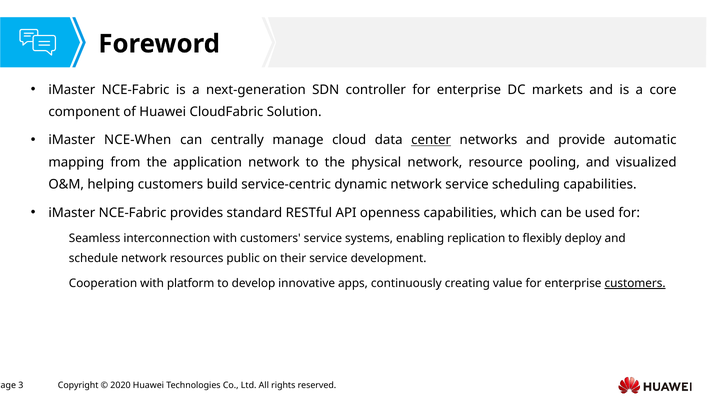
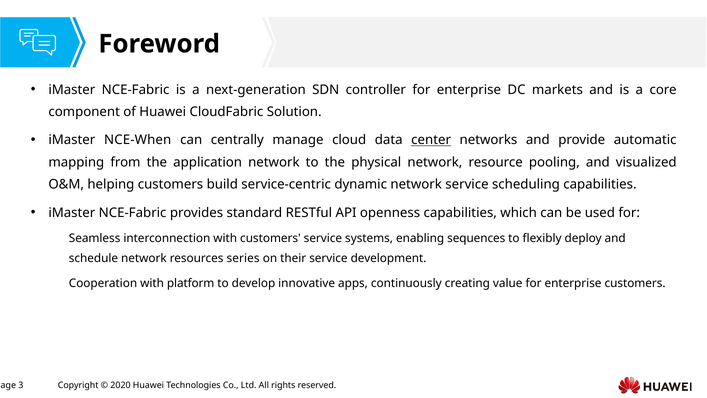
replication: replication -> sequences (476, 238)
public: public -> series (243, 258)
customers underline: present -> none (635, 283)
